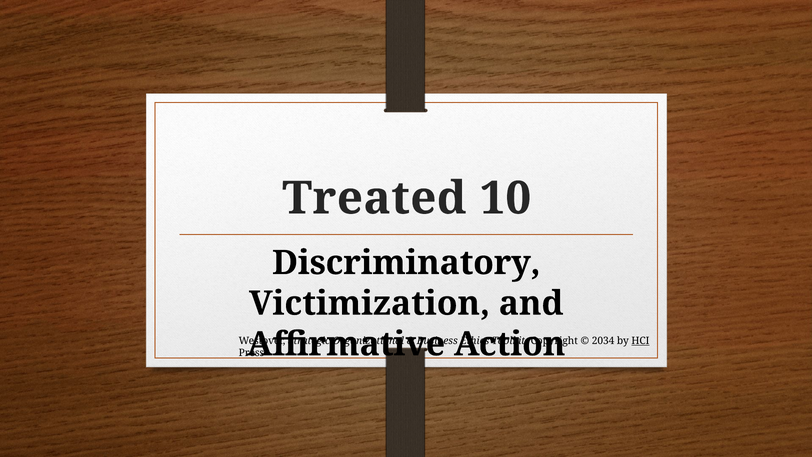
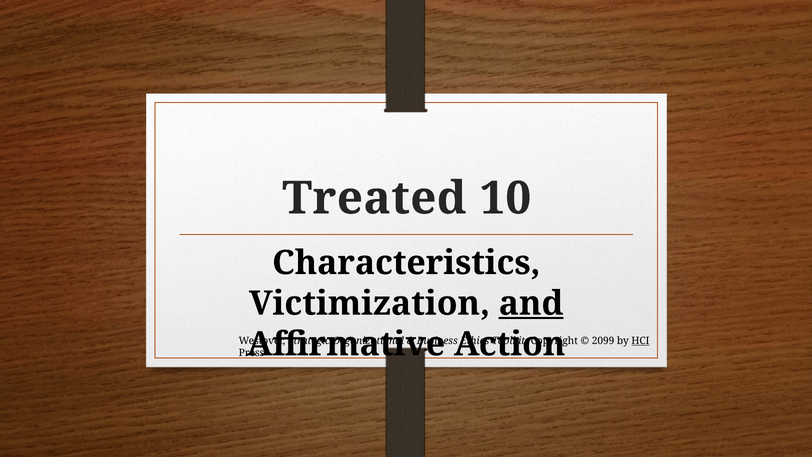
Discriminatory: Discriminatory -> Characteristics (406, 263)
and underline: none -> present (531, 303)
2034: 2034 -> 2099 (603, 341)
